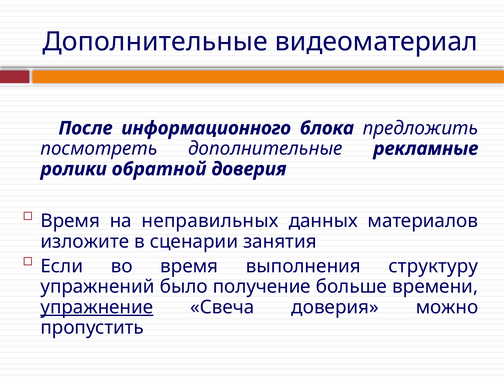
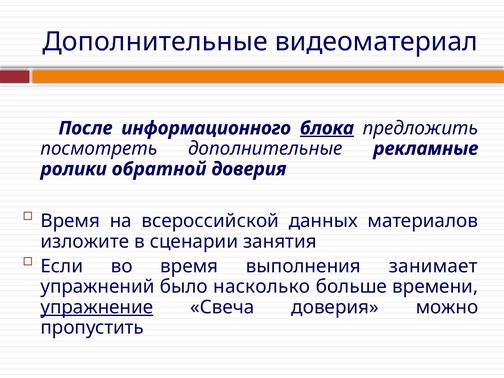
блока underline: none -> present (327, 128)
неправильных: неправильных -> всероссийской (210, 221)
структуру: структуру -> занимает (433, 266)
получение: получение -> насколько (262, 287)
